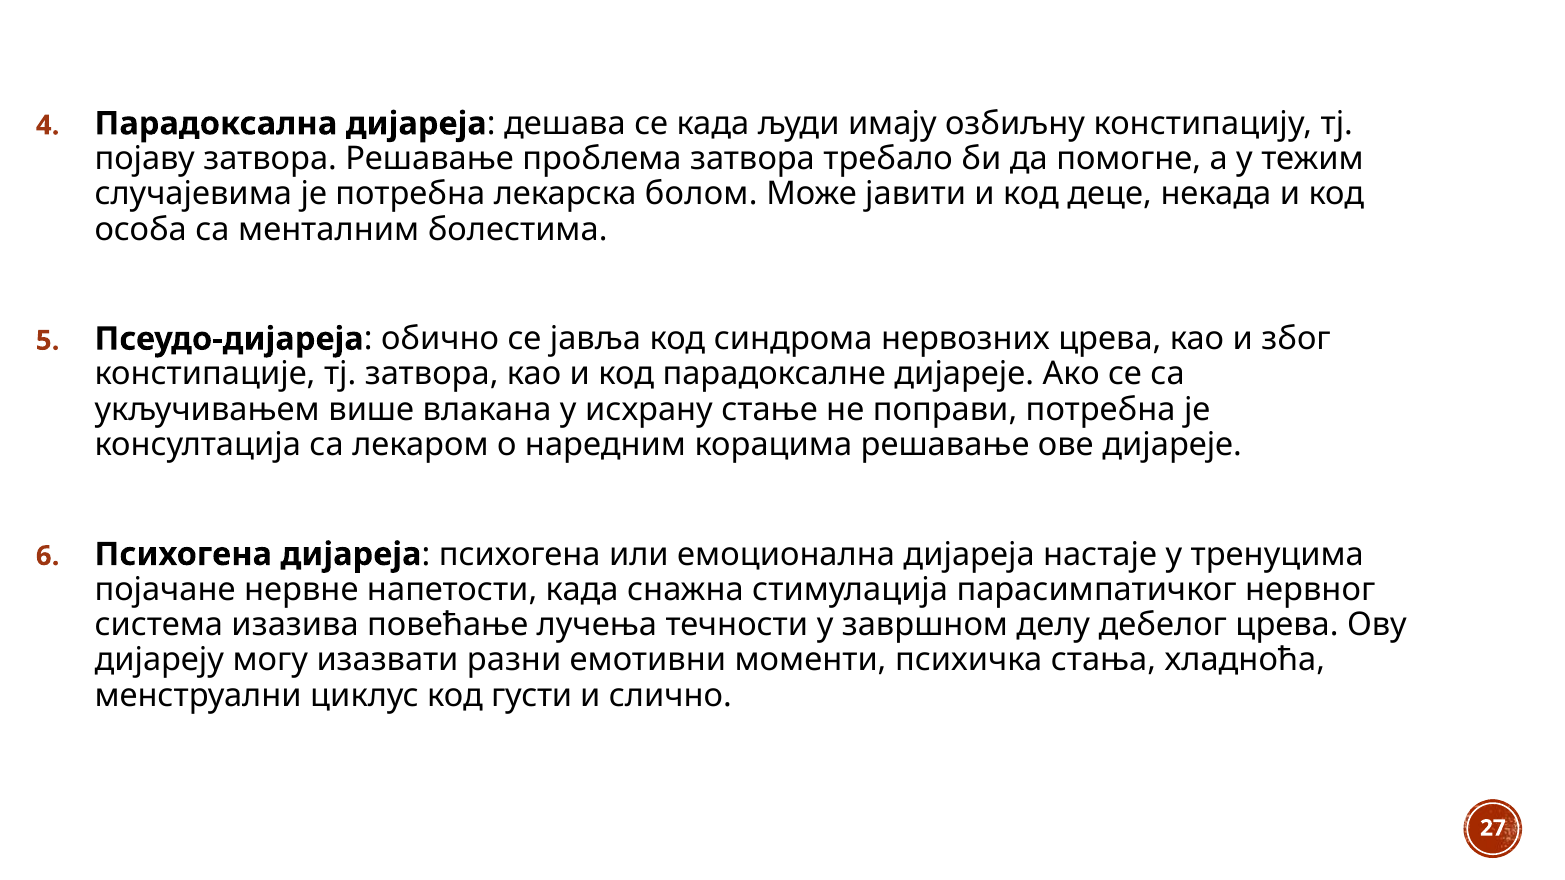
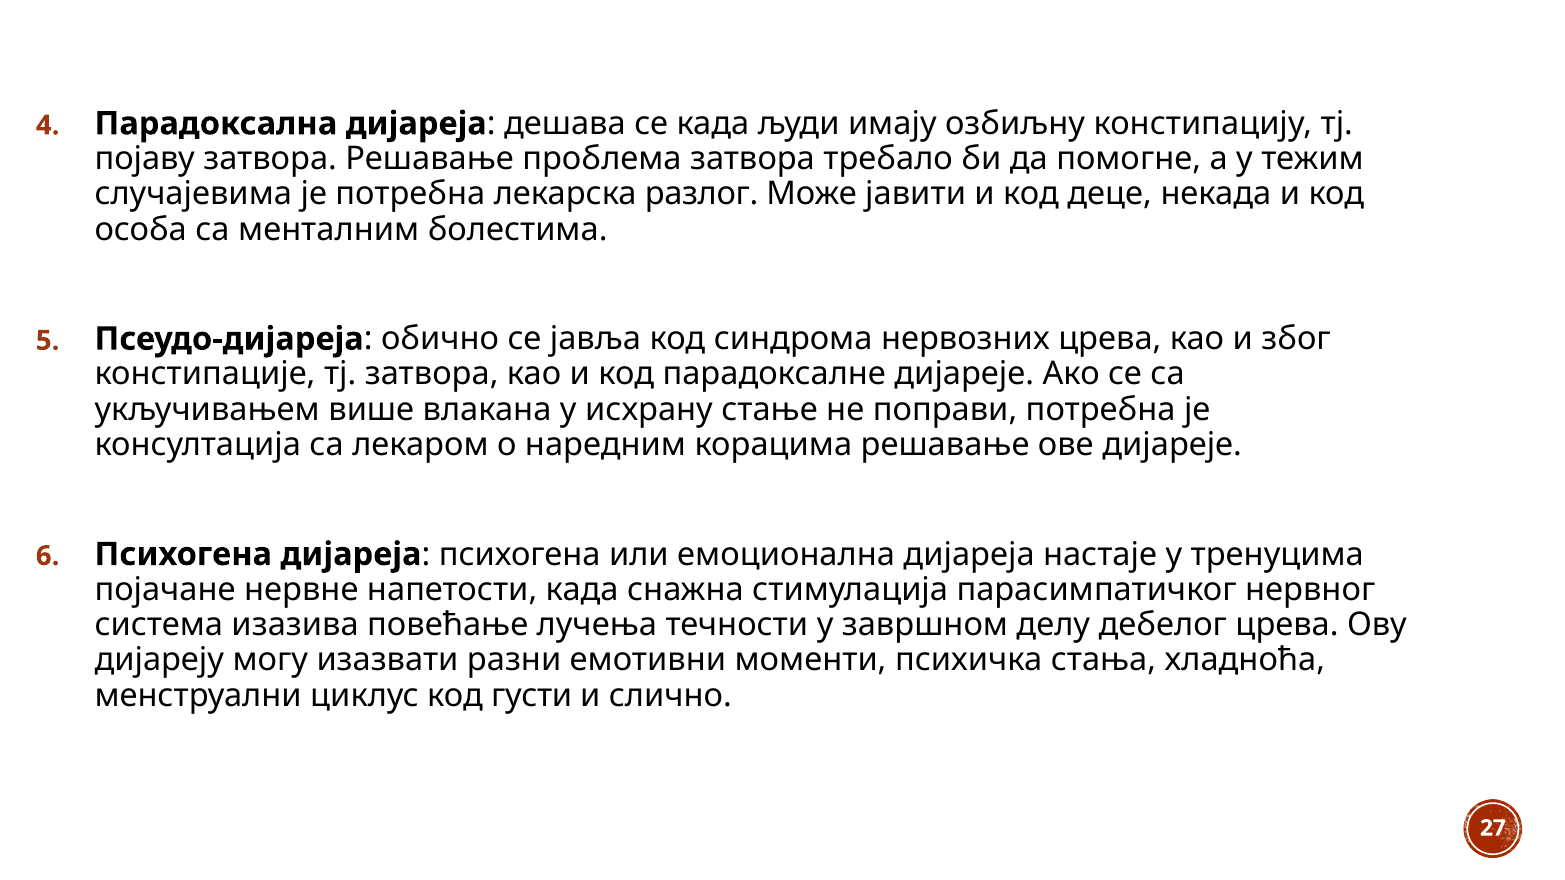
болом: болом -> разлог (702, 194)
